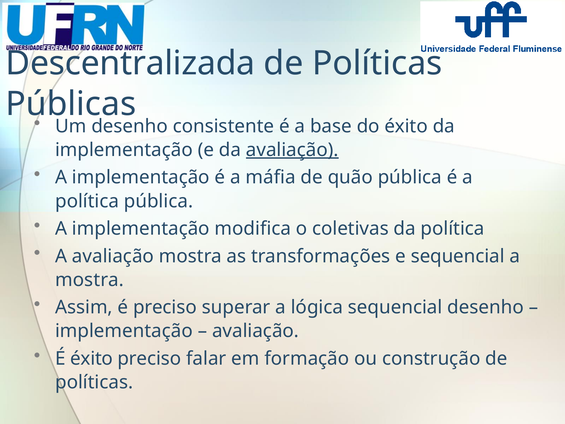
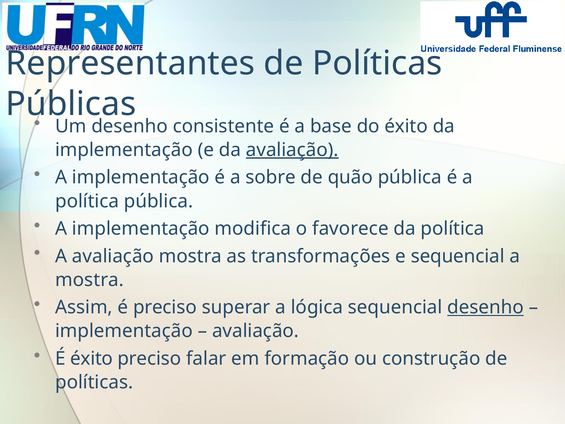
Descentralizada: Descentralizada -> Representantes (130, 63)
máfia: máfia -> sobre (271, 177)
coletivas: coletivas -> favorece (350, 229)
desenho underline: none -> present (486, 307)
